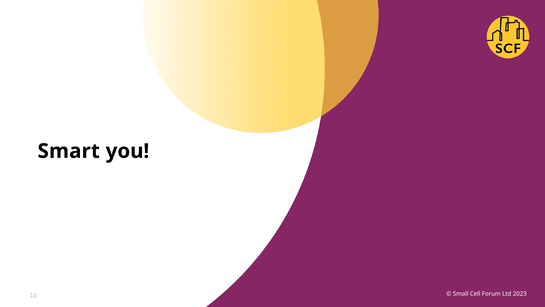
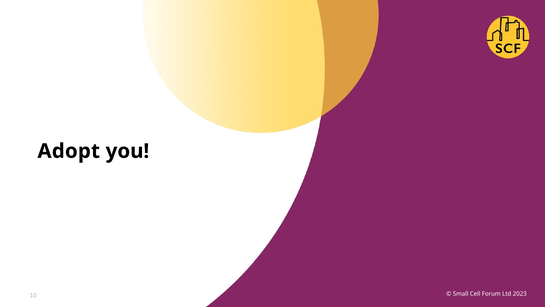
Smart: Smart -> Adopt (69, 151)
